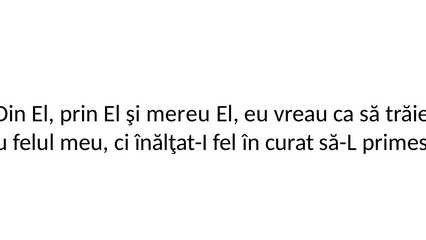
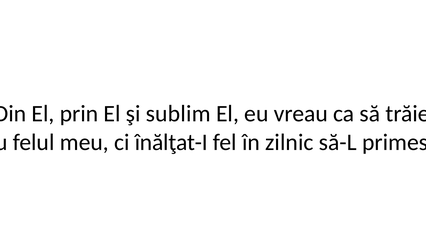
mereu: mereu -> sublim (178, 114)
curat: curat -> zilnic (289, 142)
